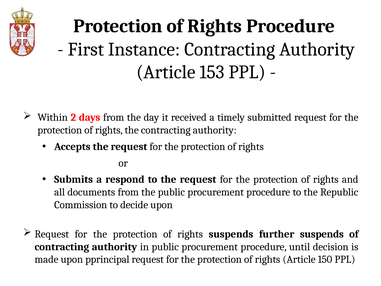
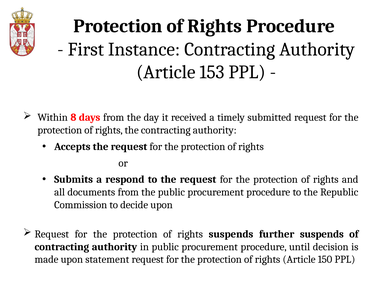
2: 2 -> 8 (73, 117)
pprincipal: pprincipal -> statement (107, 259)
